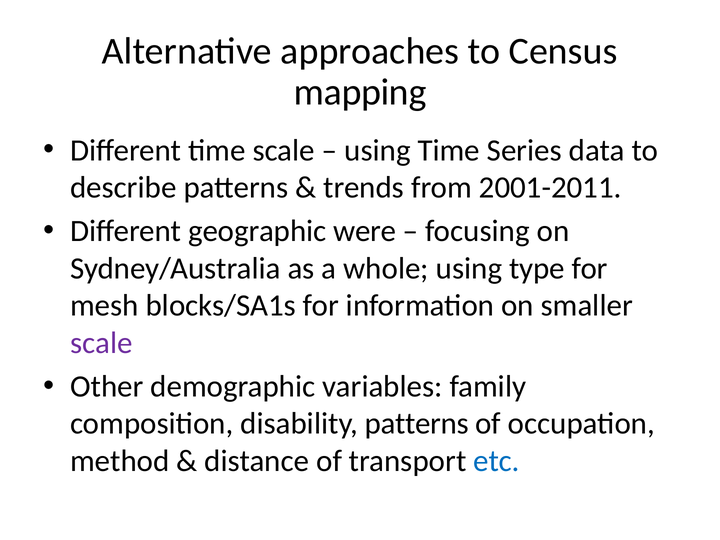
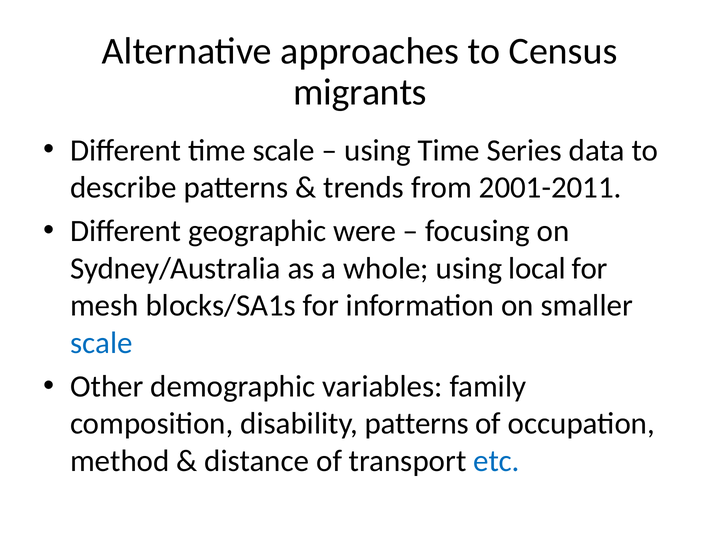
mapping: mapping -> migrants (360, 92)
type: type -> local (537, 268)
scale colour: purple -> blue (101, 343)
